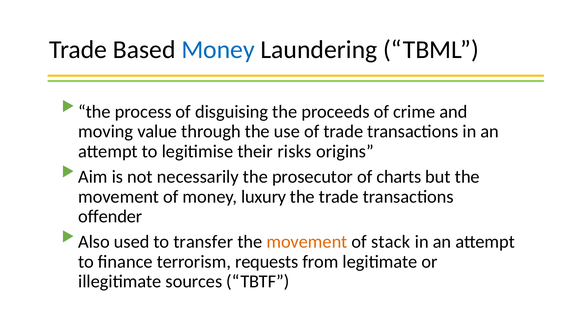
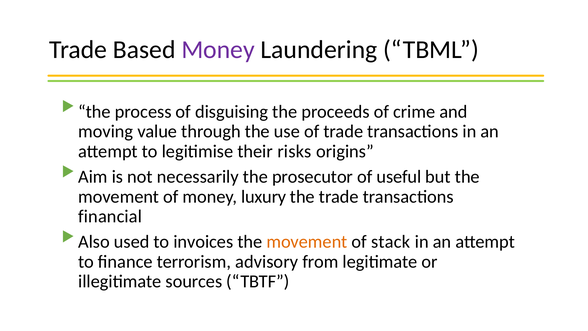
Money colour: blue -> purple (218, 50)
charts: charts -> useful (399, 177)
offender: offender -> financial (110, 216)
transfer: transfer -> invoices (203, 242)
requests: requests -> advisory (267, 262)
